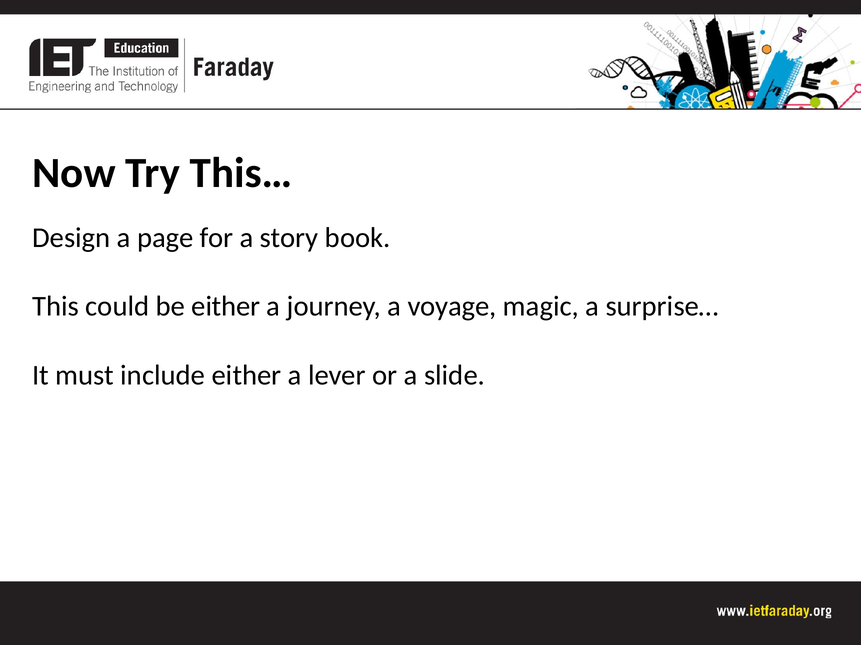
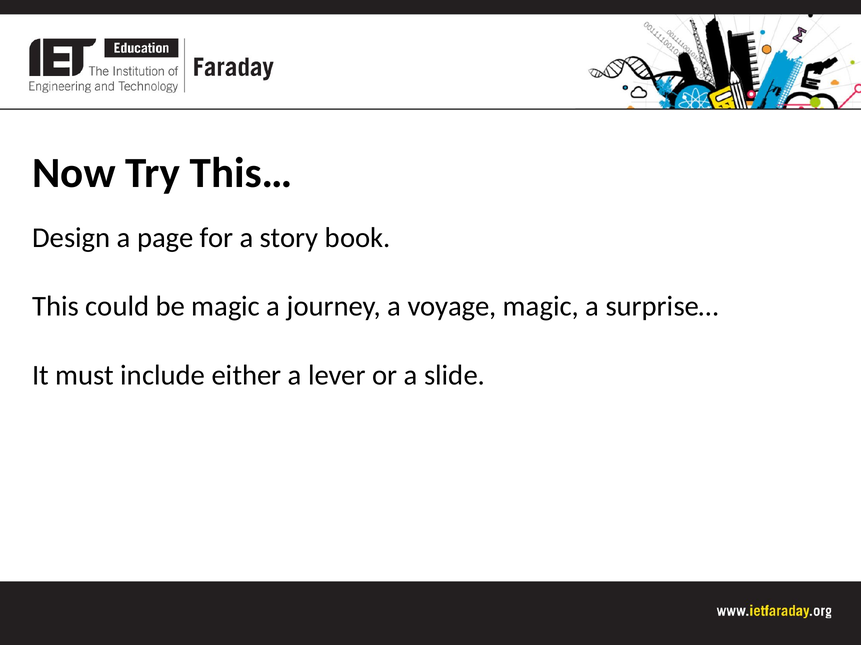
be either: either -> magic (226, 307)
